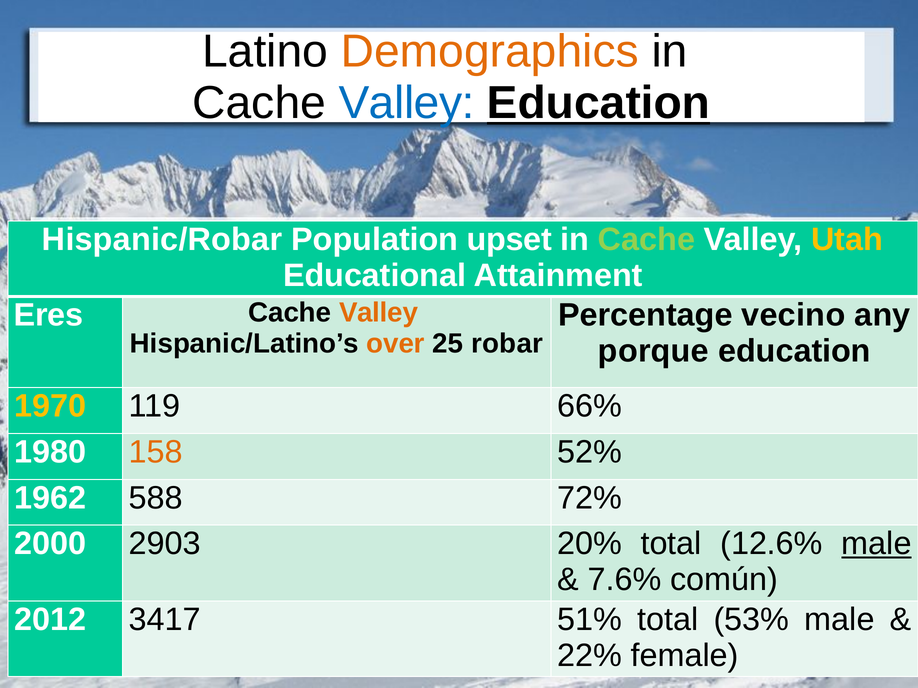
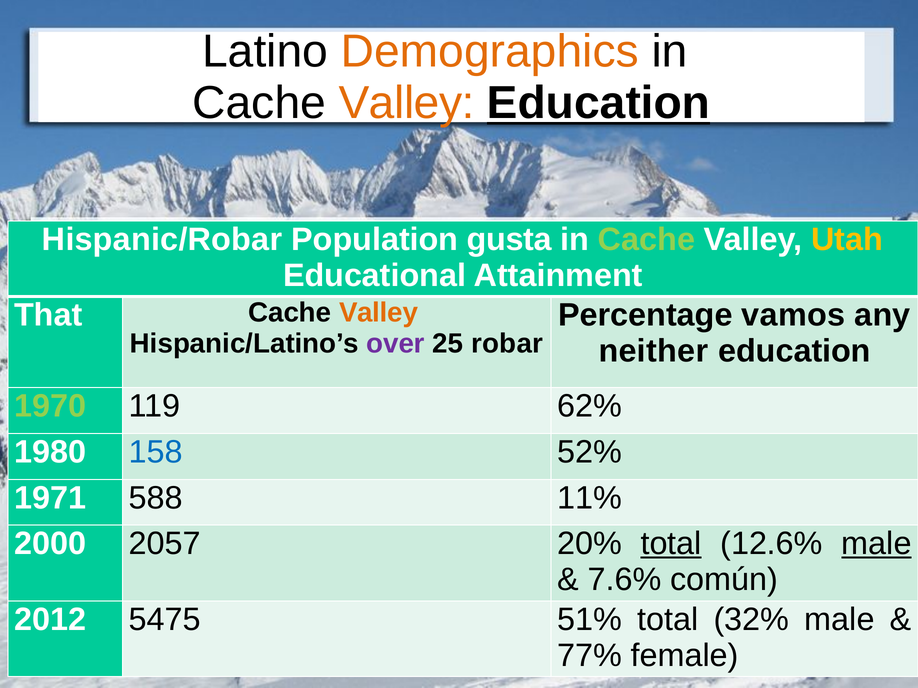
Valley colour: blue -> orange (407, 103)
upset: upset -> gusta (509, 240)
Eres: Eres -> That (48, 315)
vecino: vecino -> vamos (793, 315)
over colour: orange -> purple (395, 344)
porque: porque -> neither (653, 351)
1970 colour: yellow -> light green (50, 406)
66%: 66% -> 62% (590, 406)
158 colour: orange -> blue (156, 452)
1962: 1962 -> 1971 (50, 498)
72%: 72% -> 11% (590, 498)
2903: 2903 -> 2057 (165, 544)
total underline: none -> present (671, 544)
3417: 3417 -> 5475 (165, 620)
53%: 53% -> 32% (751, 620)
22%: 22% -> 77% (590, 656)
